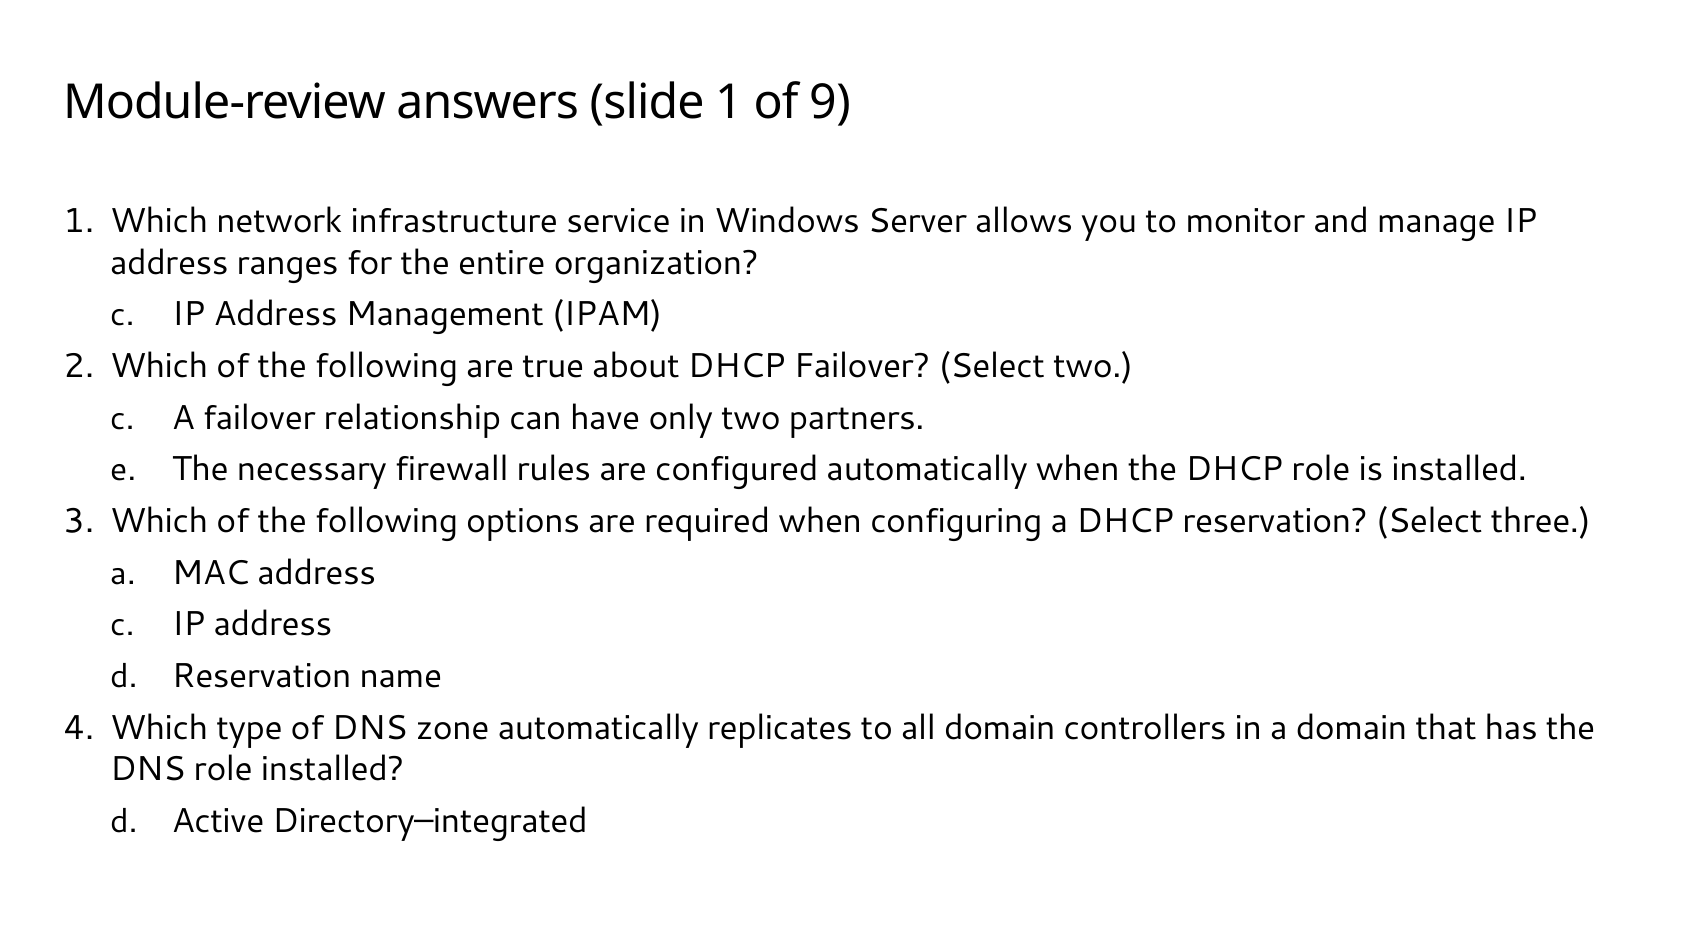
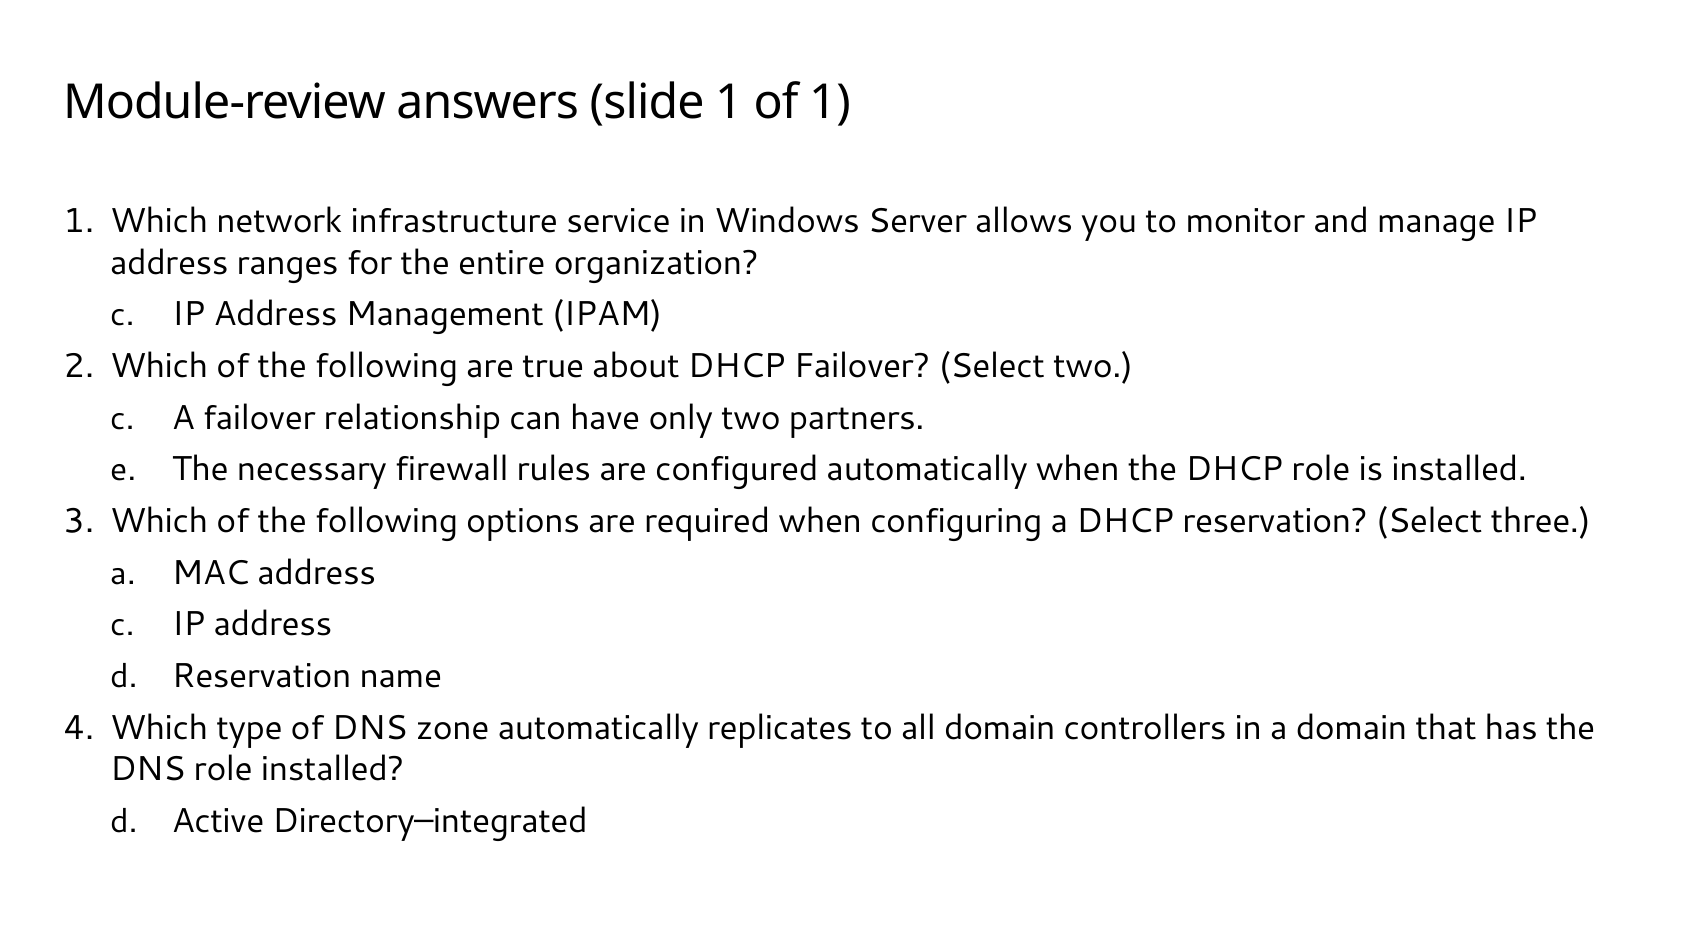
of 9: 9 -> 1 (830, 103)
